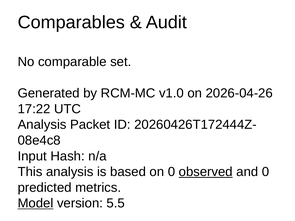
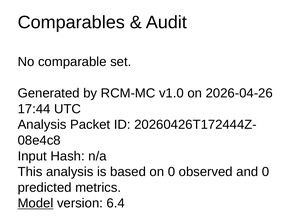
17:22: 17:22 -> 17:44 (34, 109)
observed underline: present -> none (206, 172)
5.5: 5.5 -> 6.4 (116, 203)
